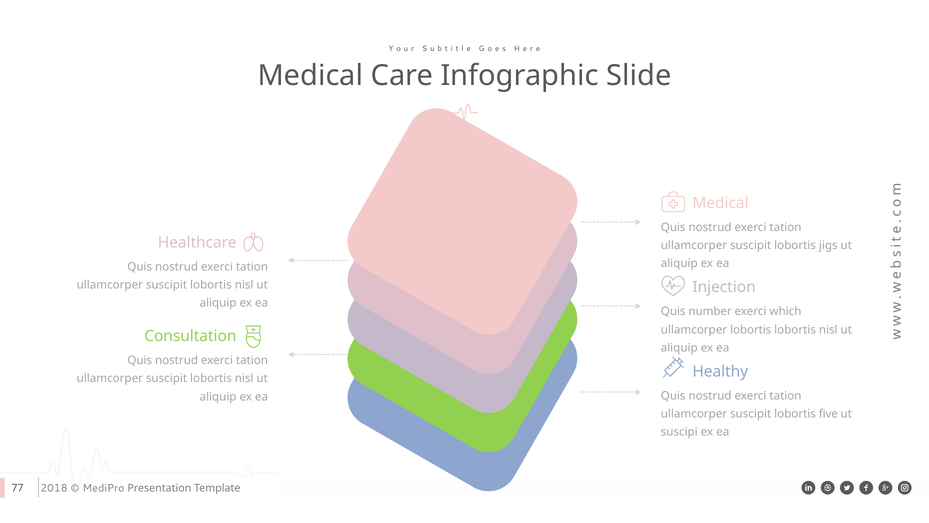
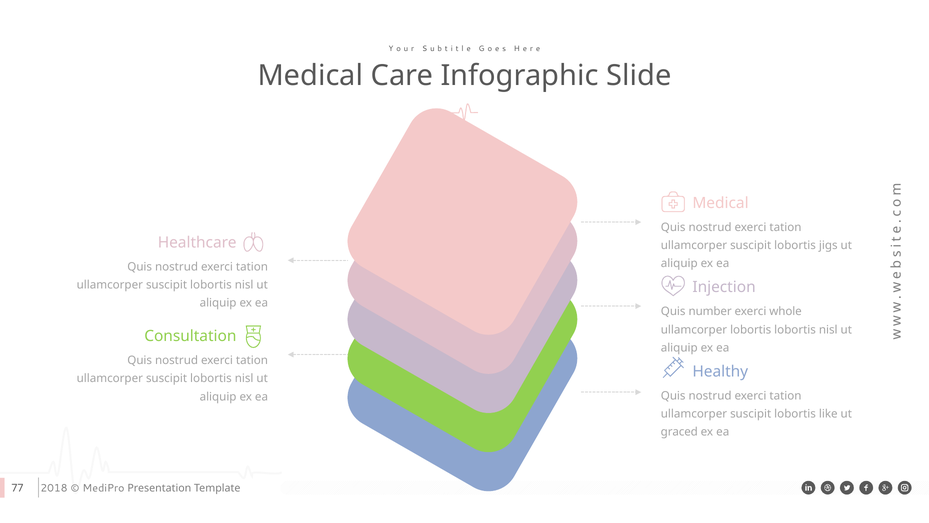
which: which -> whole (786, 311)
five: five -> like (828, 414)
suscipi: suscipi -> graced (679, 432)
